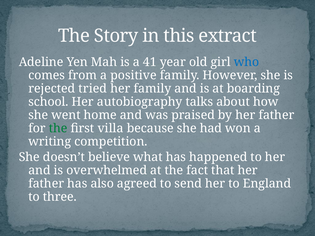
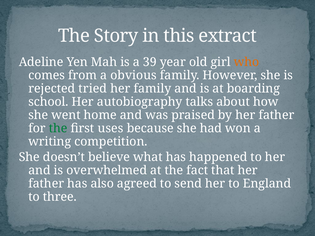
41: 41 -> 39 (150, 62)
who colour: blue -> orange (247, 62)
positive: positive -> obvious (133, 75)
villa: villa -> uses (111, 128)
